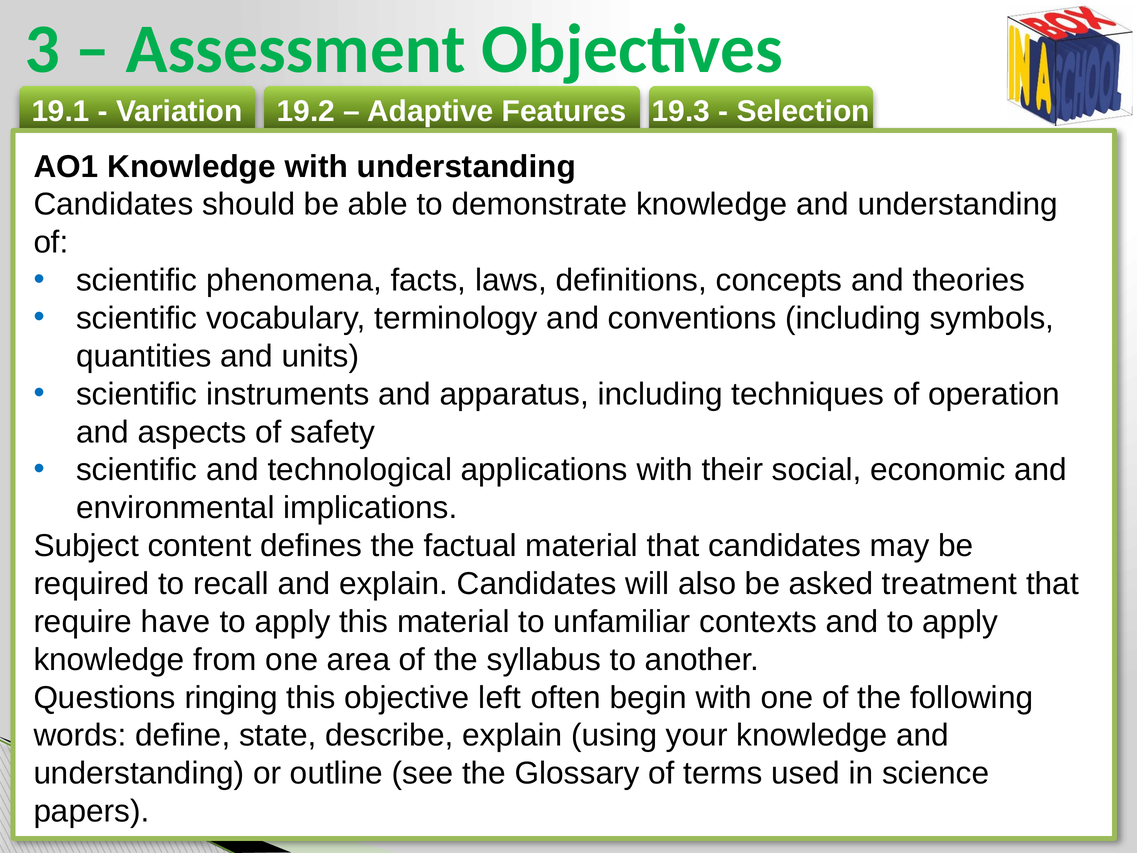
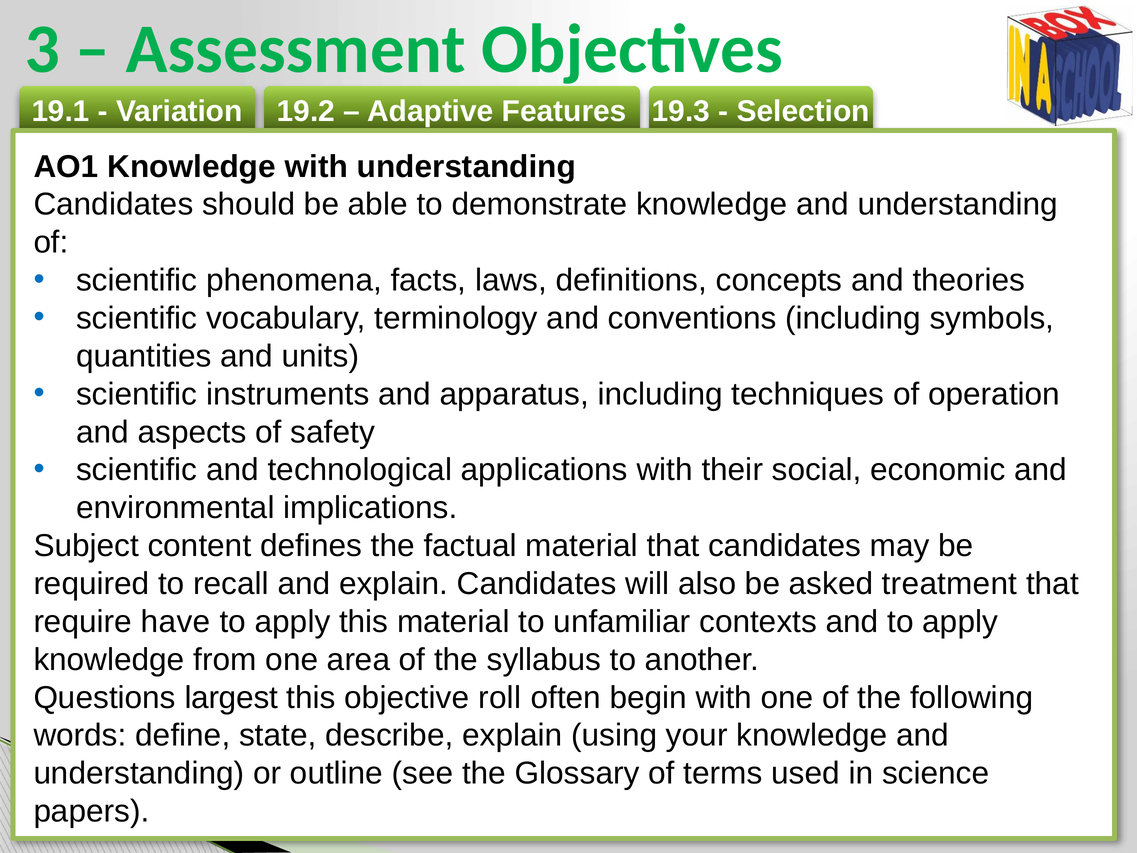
ringing: ringing -> largest (231, 697)
left: left -> roll (500, 697)
